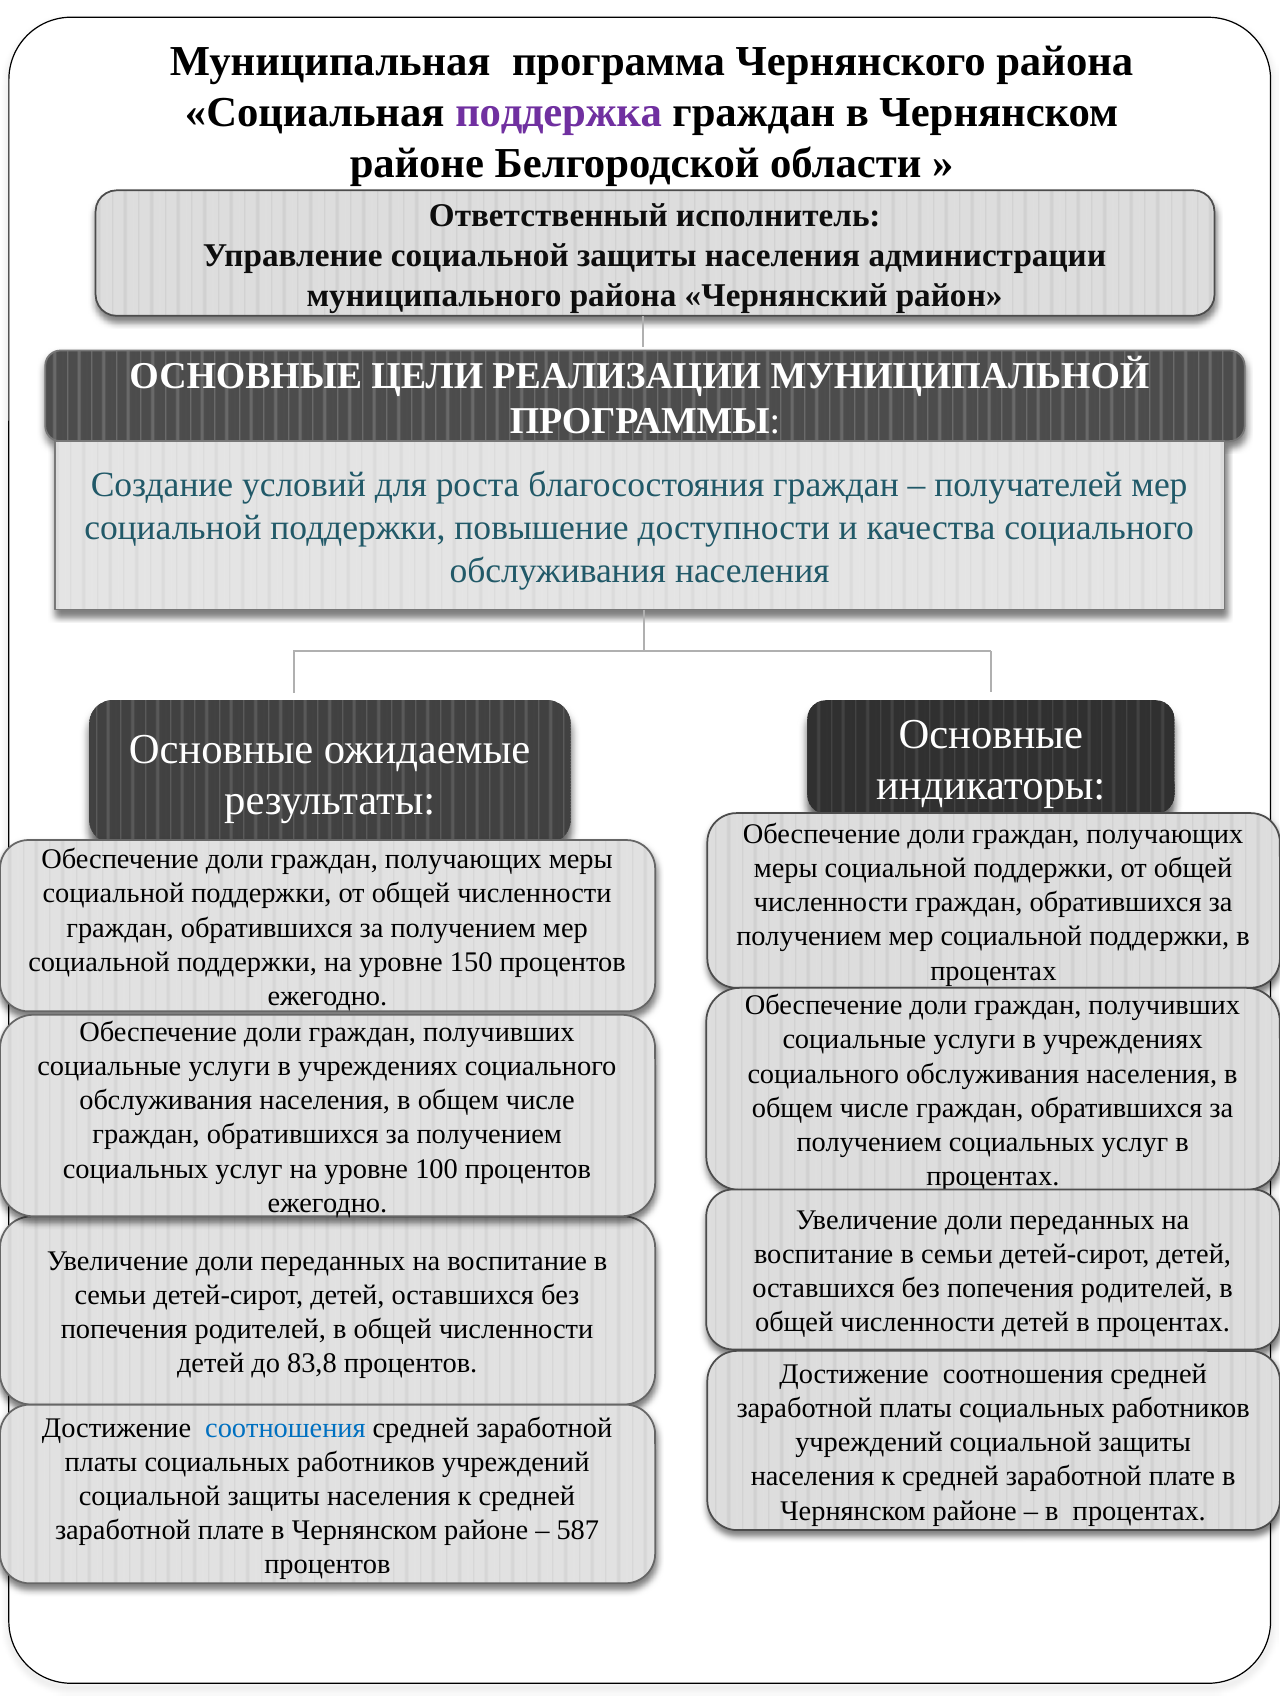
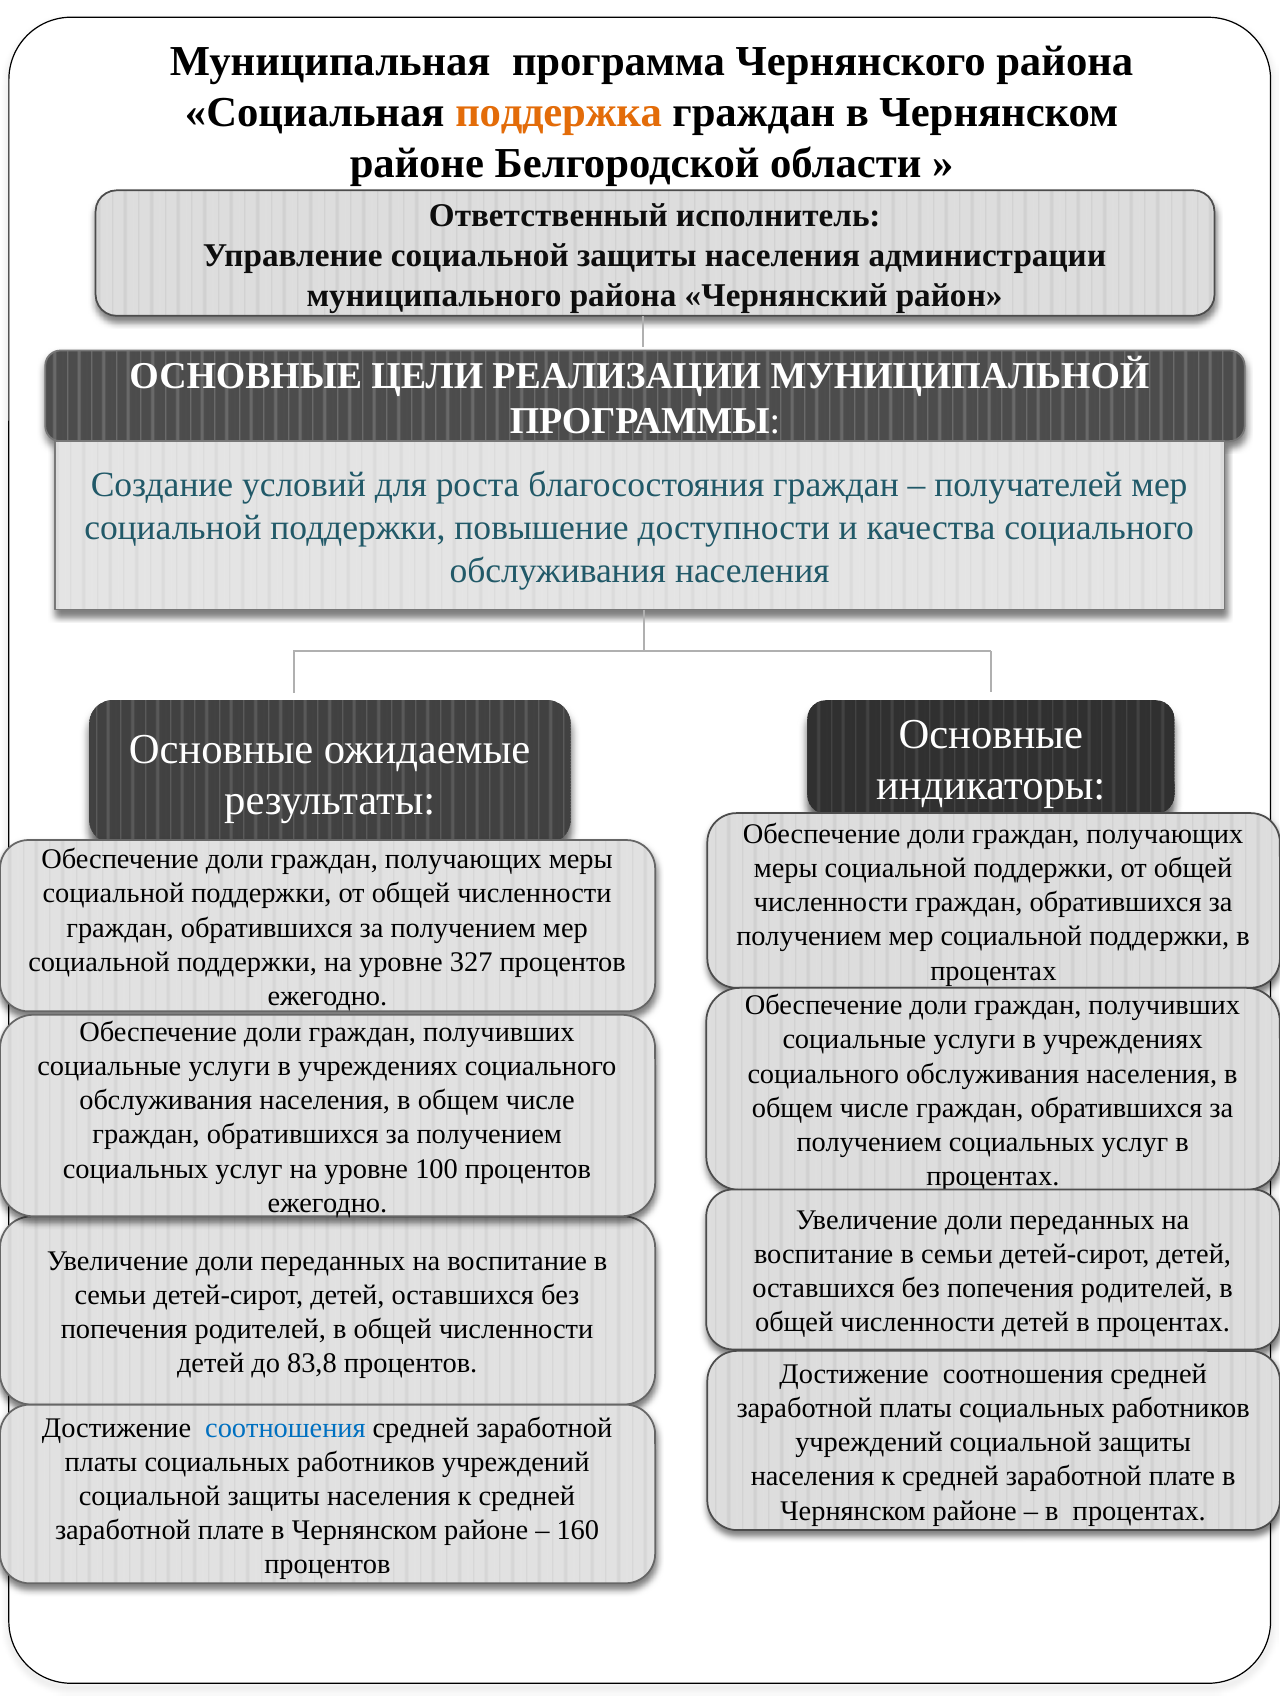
поддержка colour: purple -> orange (559, 113)
150: 150 -> 327 (471, 962)
587: 587 -> 160 (578, 1530)
